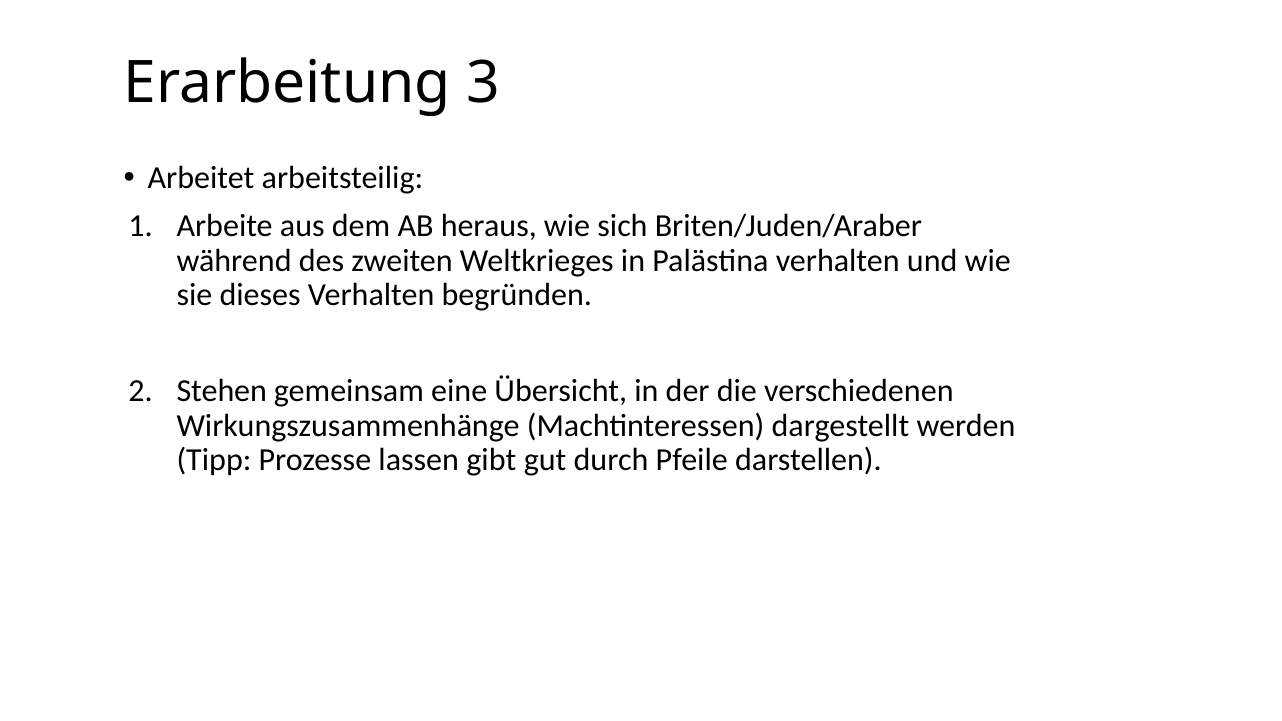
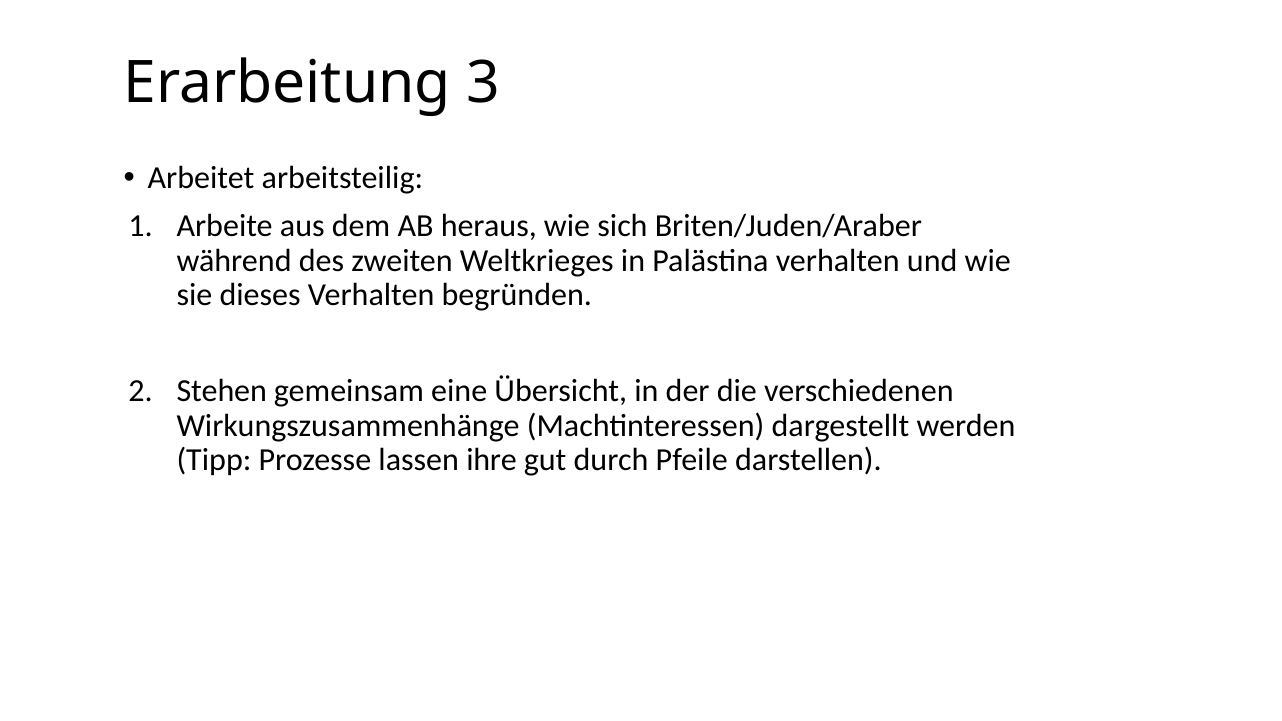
gibt: gibt -> ihre (492, 460)
